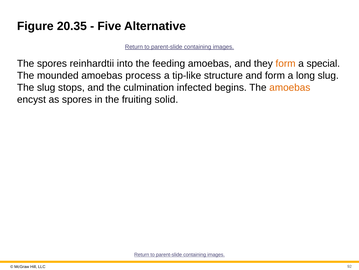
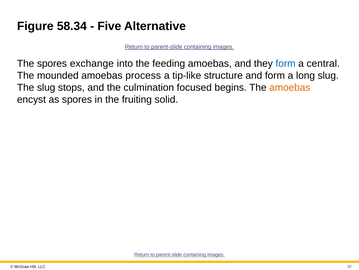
20.35: 20.35 -> 58.34 (72, 26)
reinhardtii: reinhardtii -> exchange (92, 63)
form colour: orange -> blue (286, 63)
special: special -> central (323, 63)
infected: infected -> focused (194, 87)
